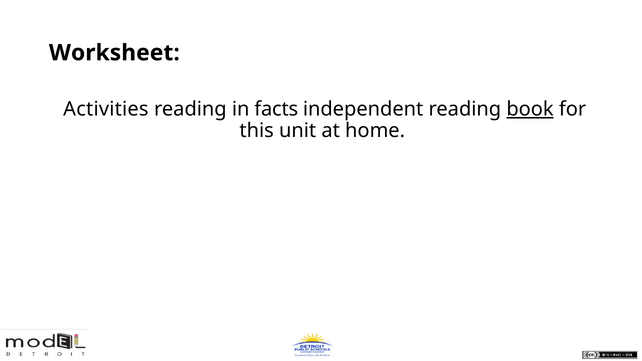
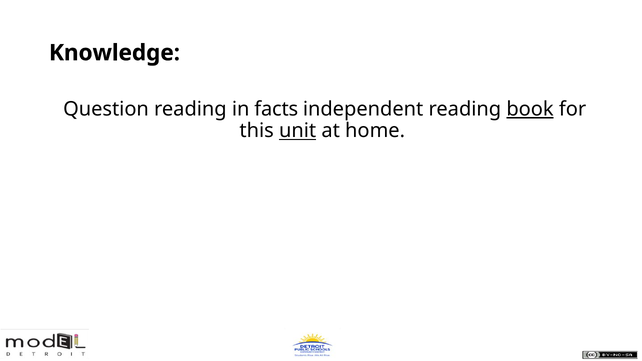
Worksheet: Worksheet -> Knowledge (114, 53)
Activities: Activities -> Question (106, 109)
unit underline: none -> present (298, 131)
